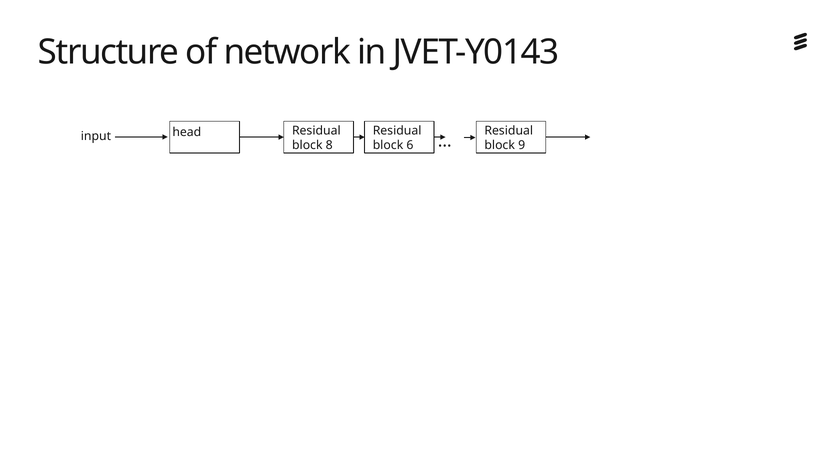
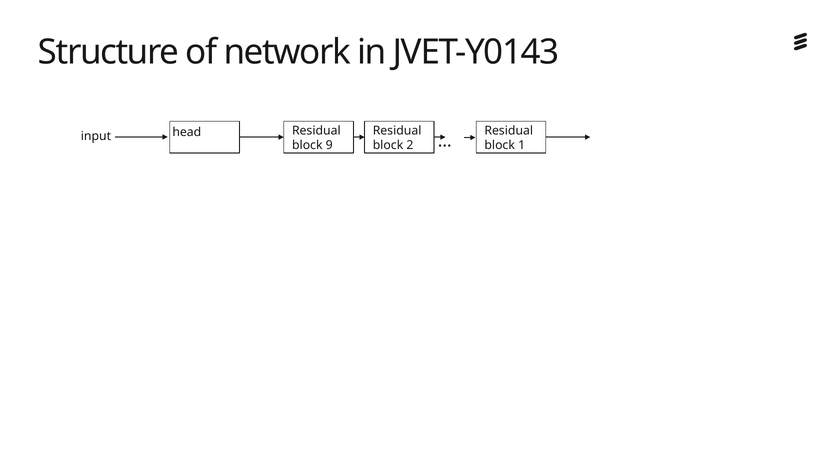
8: 8 -> 9 (329, 146)
6: 6 -> 2 (410, 146)
9: 9 -> 1 (522, 146)
